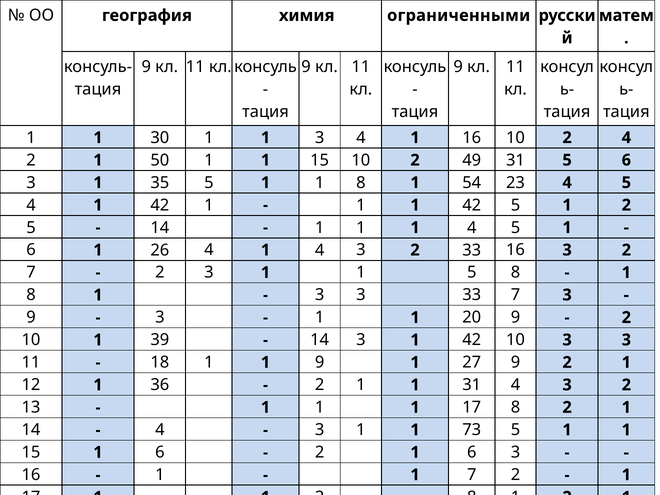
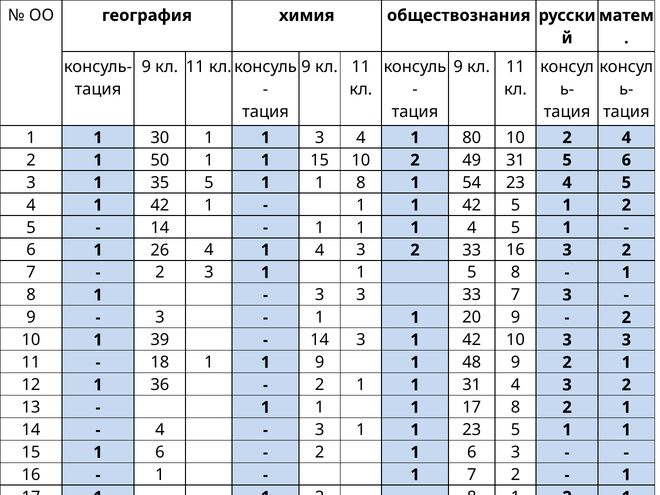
ограниченными: ограниченными -> обществознания (459, 15)
16: 16 -> 80 (472, 138)
27: 27 -> 48 (472, 362)
73: 73 -> 23 (472, 430)
